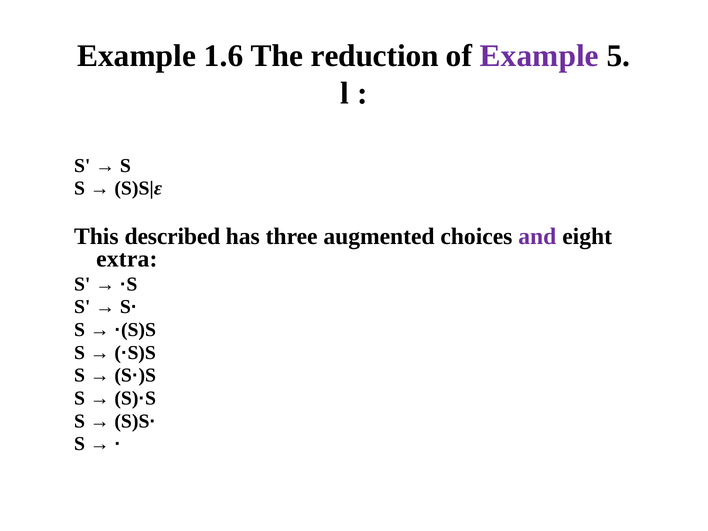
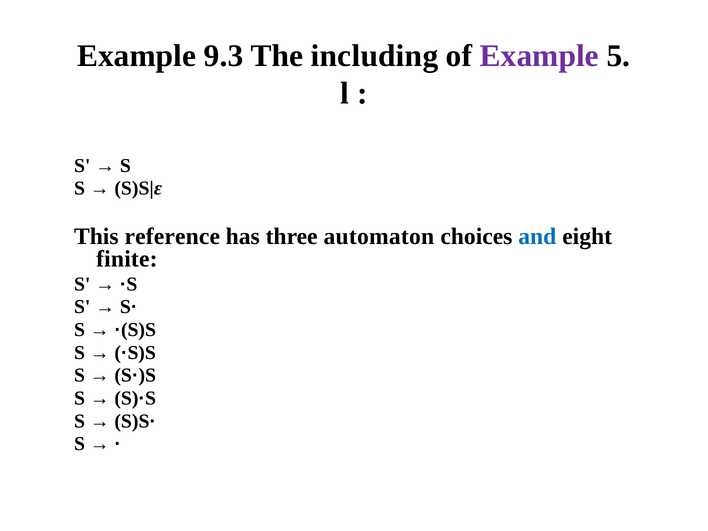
1.6: 1.6 -> 9.3 (224, 56)
reduction: reduction -> including (375, 56)
described: described -> reference (172, 236)
augmented: augmented -> automaton (379, 236)
and colour: purple -> blue (537, 236)
extra: extra -> finite (127, 259)
